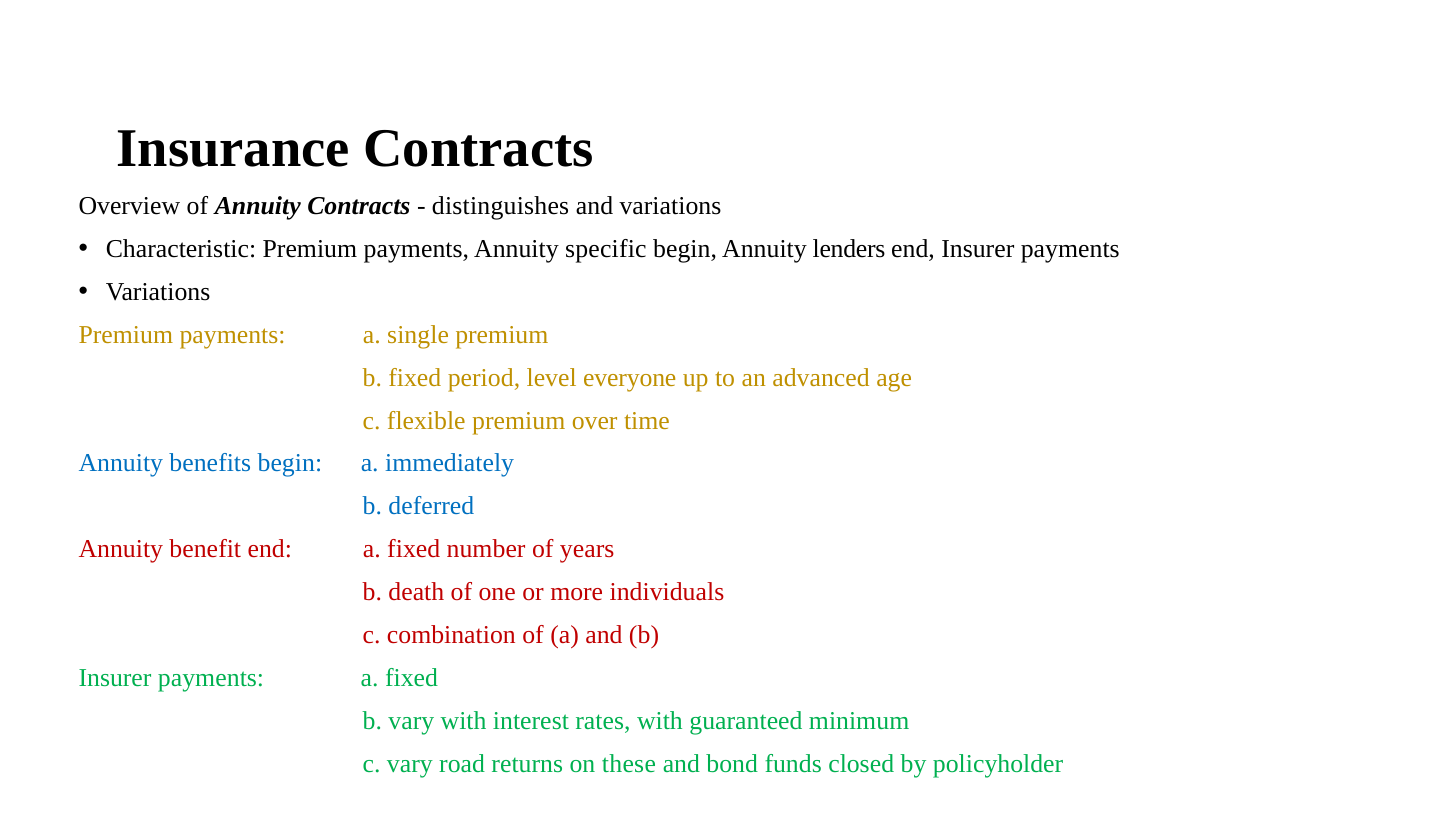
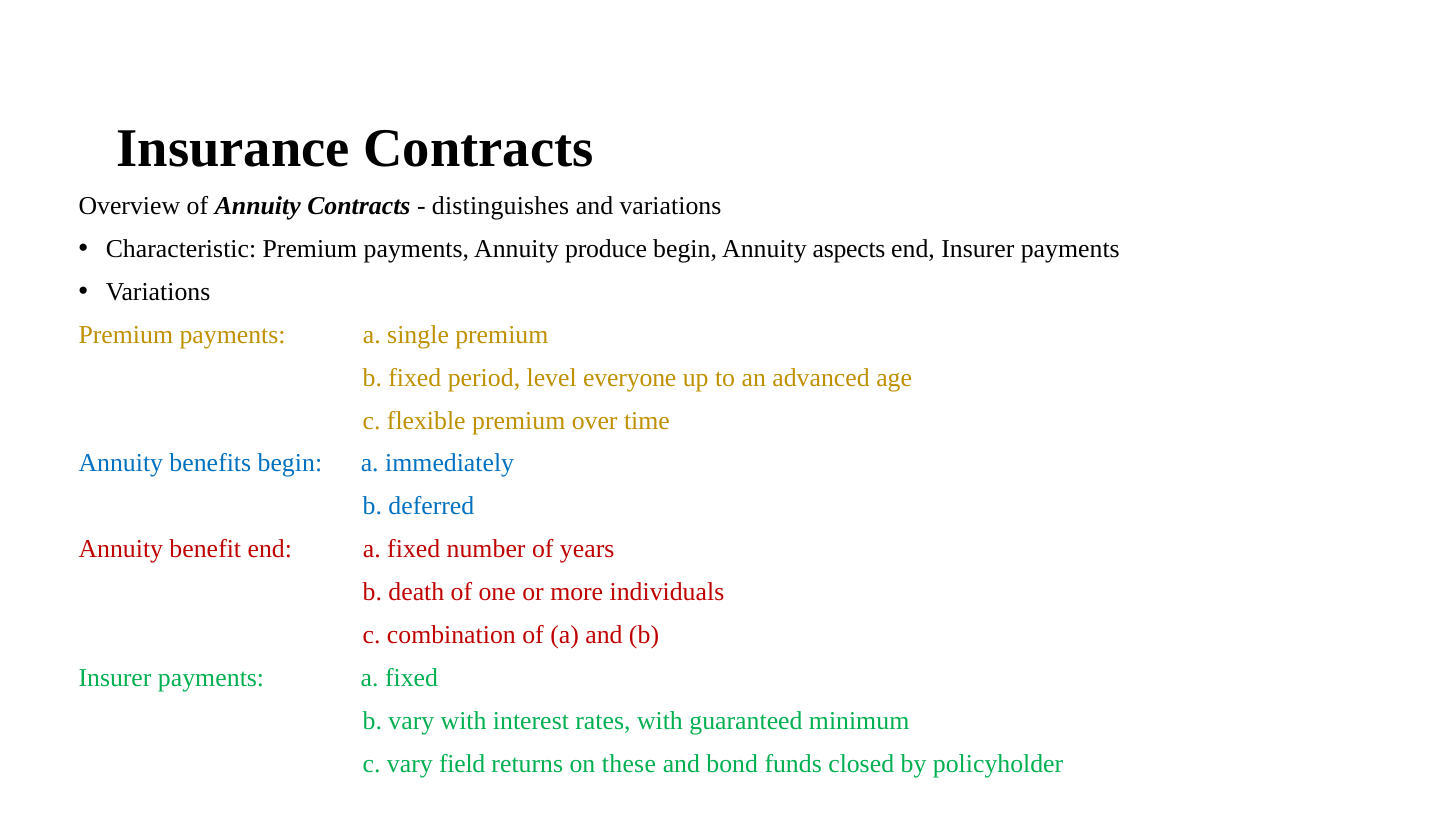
specific: specific -> produce (606, 249)
lenders: lenders -> aspects (849, 249)
road: road -> field (462, 765)
